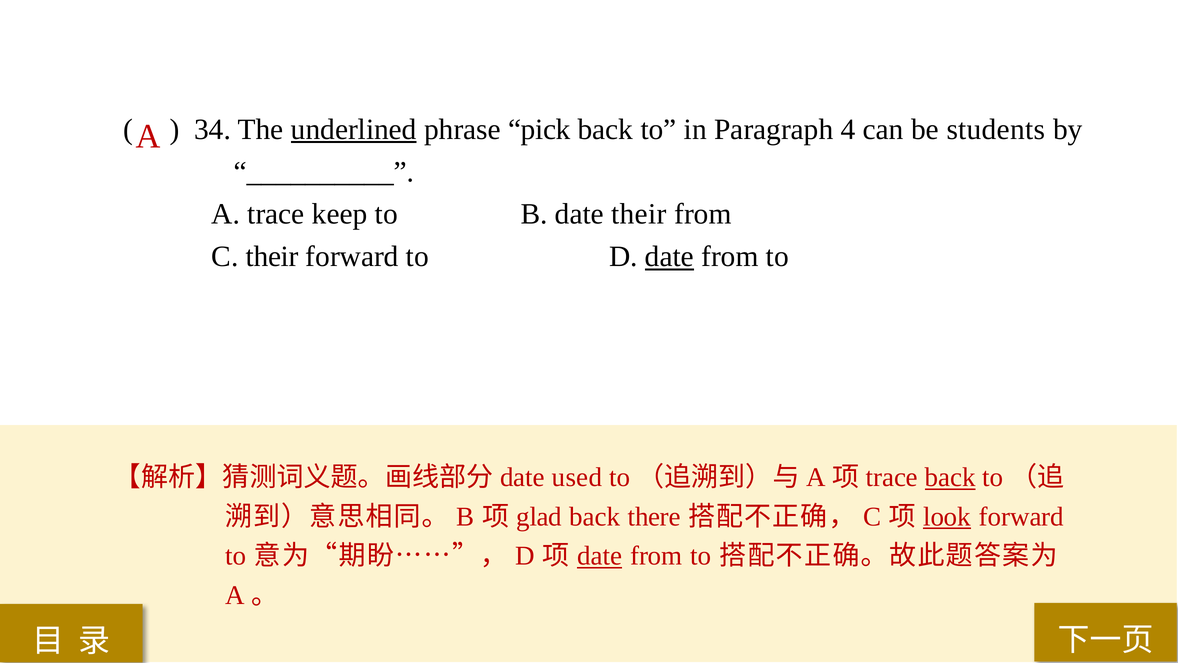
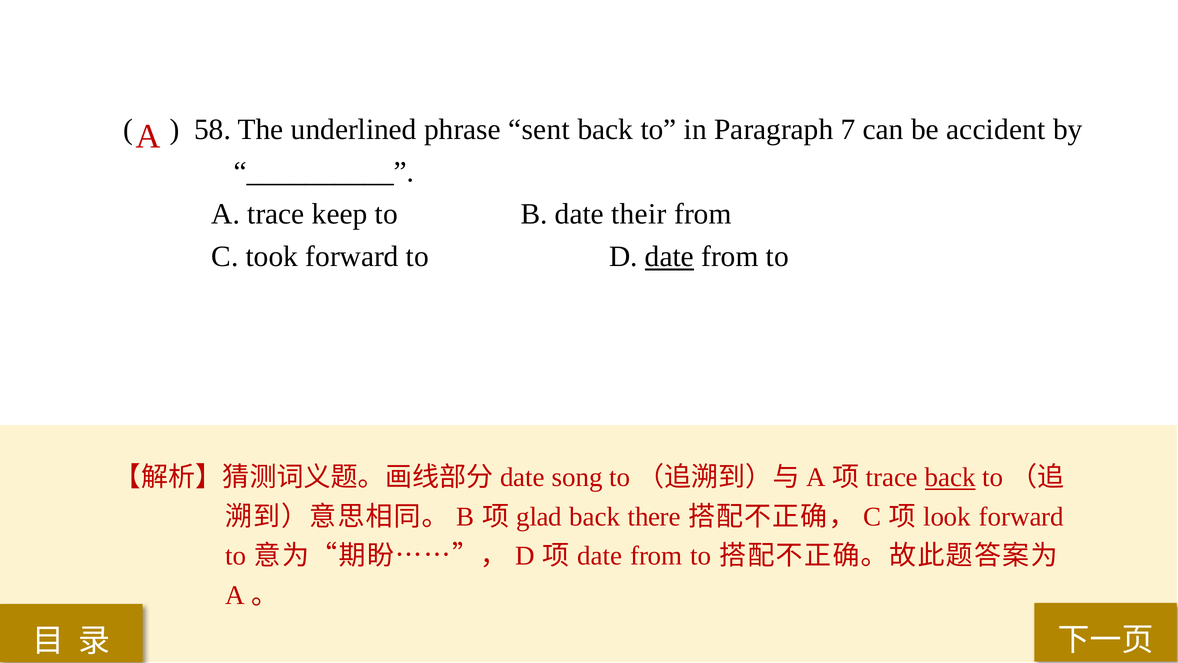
34: 34 -> 58 (213, 129)
underlined underline: present -> none (354, 129)
pick: pick -> sent (539, 129)
4: 4 -> 7 (848, 129)
students: students -> accident (996, 129)
C their: their -> took (272, 257)
used: used -> song (577, 477)
look underline: present -> none (947, 516)
date underline: present -> none (600, 556)
